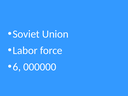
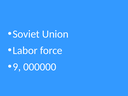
6: 6 -> 9 (17, 67)
